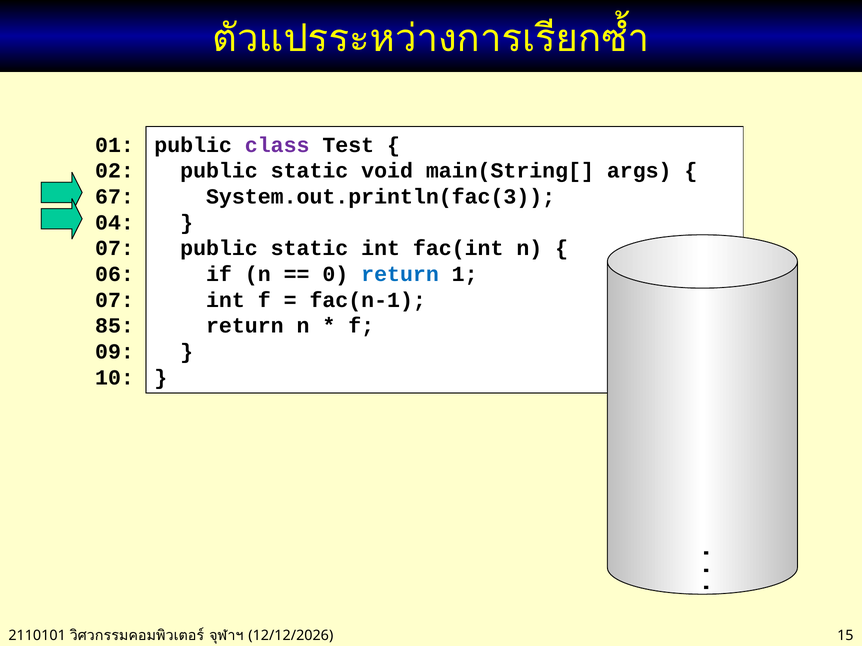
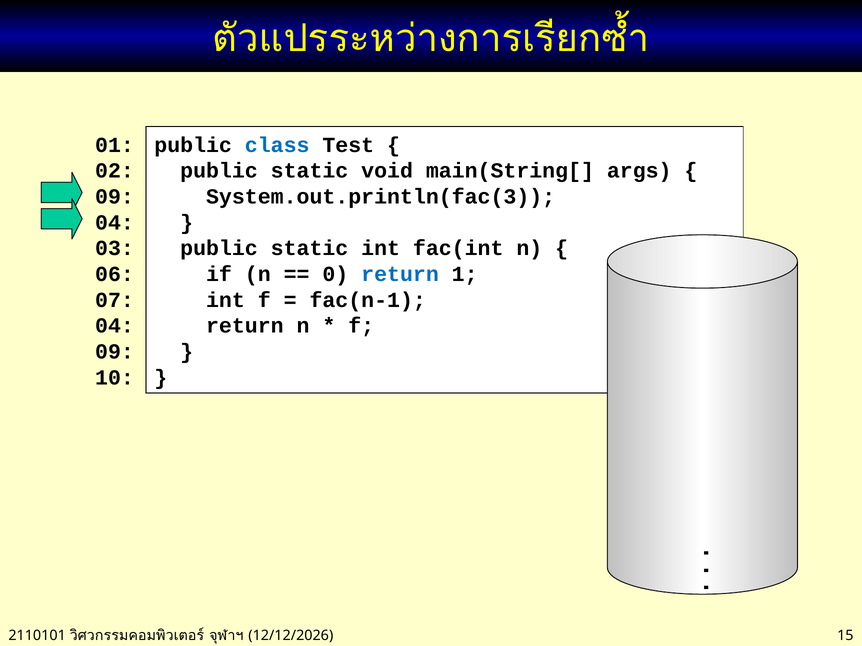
class colour: purple -> blue (277, 145)
67: 67 -> 09 (114, 197)
07: 07 -> 03 (114, 249)
85: 85 -> 04 (114, 326)
